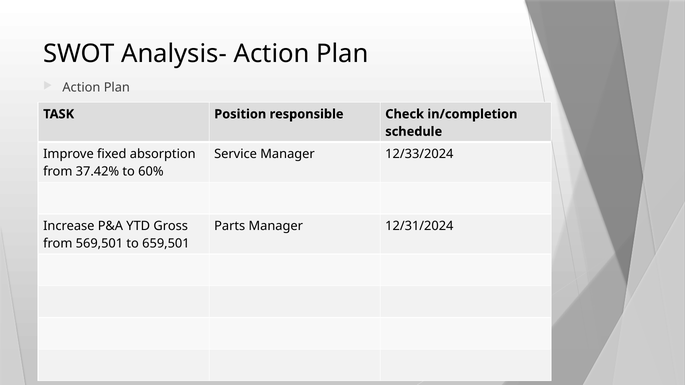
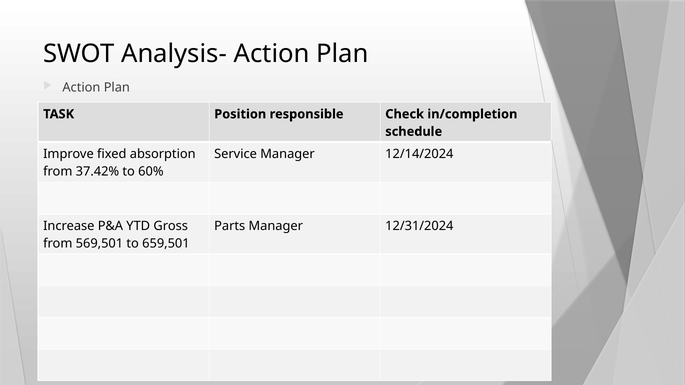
12/33/2024: 12/33/2024 -> 12/14/2024 (419, 154)
